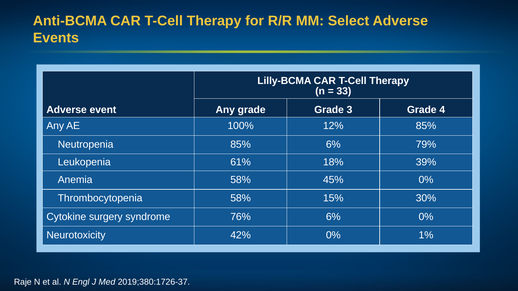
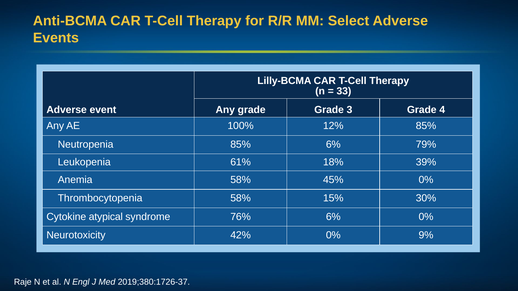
surgery: surgery -> atypical (106, 217)
1%: 1% -> 9% (426, 235)
